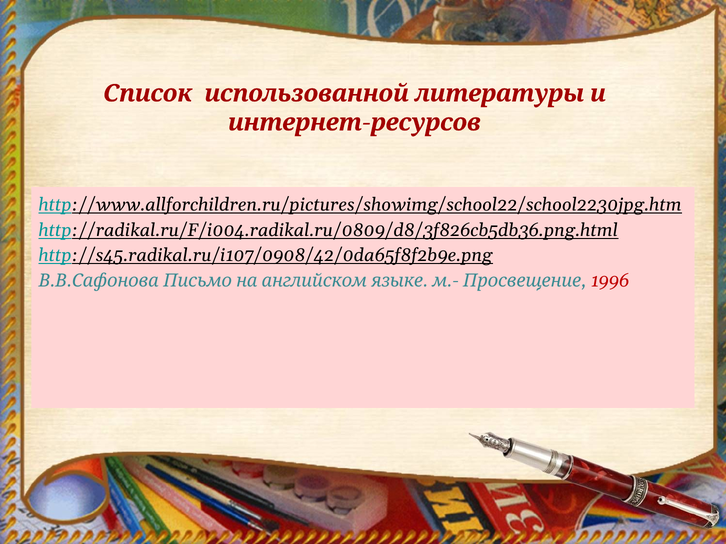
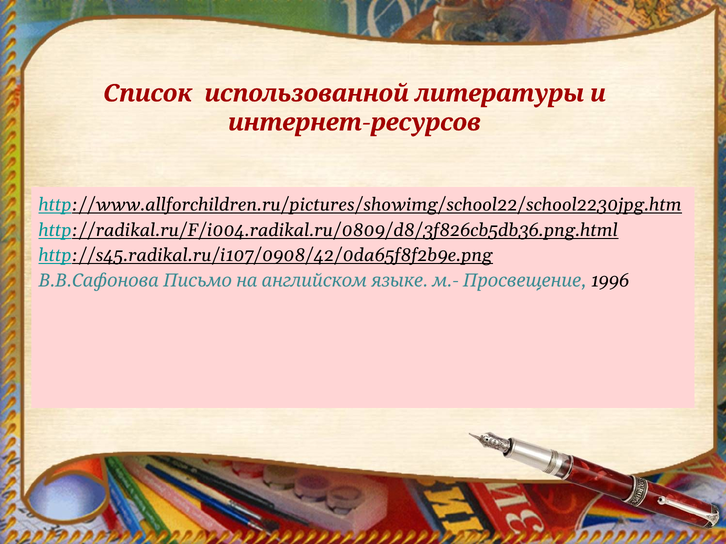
1996 colour: red -> black (610, 281)
